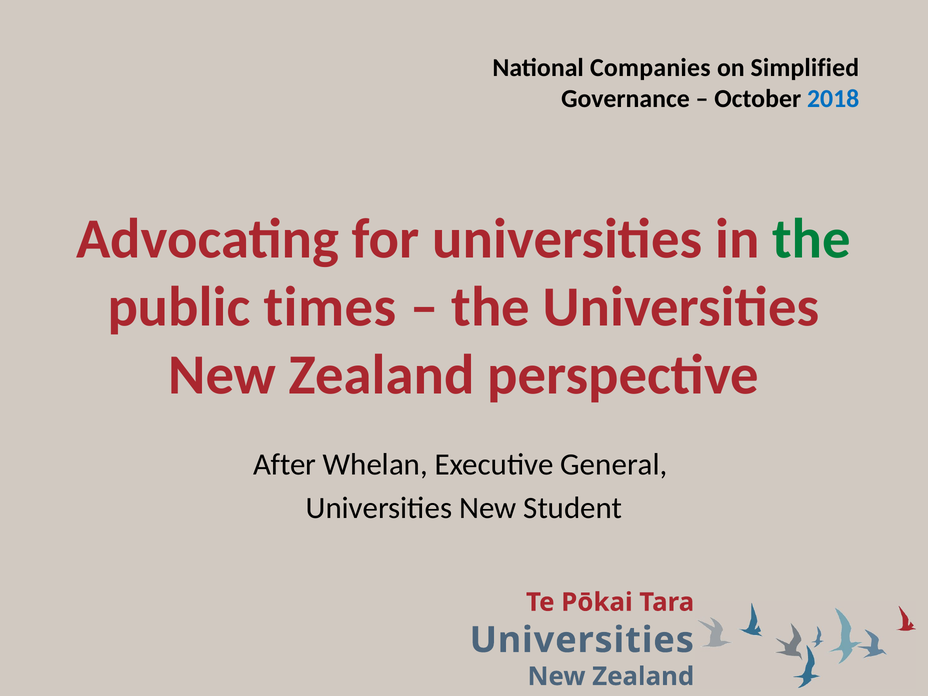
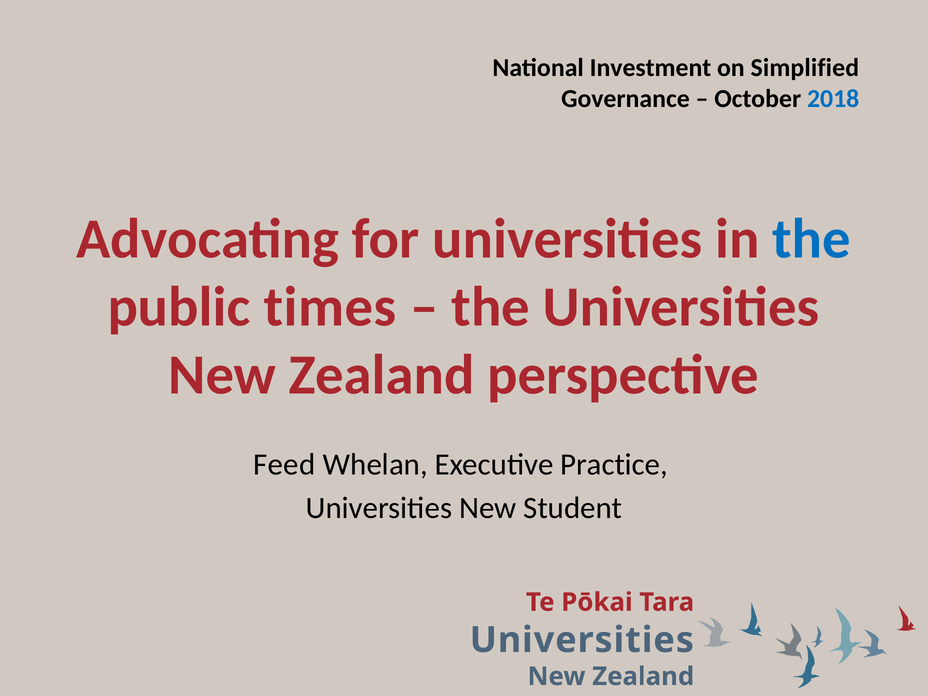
Companies: Companies -> Investment (650, 68)
the colour: green -> blue (811, 239)
After: After -> Feed (284, 465)
General: General -> Practice (614, 465)
